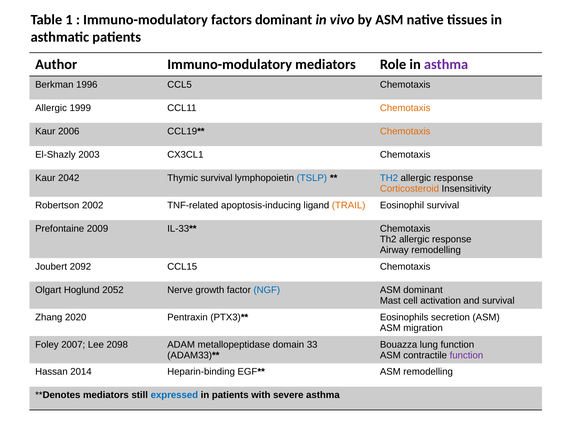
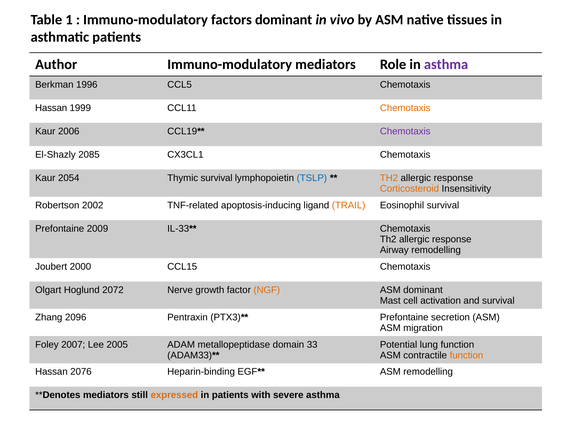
Allergic: Allergic -> Hassan (51, 108)
Chemotaxis colour: orange -> purple (405, 131)
2003: 2003 -> 2085 (89, 155)
2042: 2042 -> 2054 (69, 178)
TH2 colour: blue -> orange (389, 178)
2092: 2092 -> 2000 (80, 267)
2052: 2052 -> 2072 (113, 290)
NGF colour: blue -> orange (267, 290)
2020: 2020 -> 2096 (76, 317)
Eosinophils: Eosinophils -> Prefontaine (404, 317)
2098: 2098 -> 2005 (117, 345)
Bouazza: Bouazza -> Potential (399, 345)
function colour: purple -> orange (466, 355)
2014: 2014 -> 2076 (81, 372)
expressed colour: blue -> orange (174, 395)
